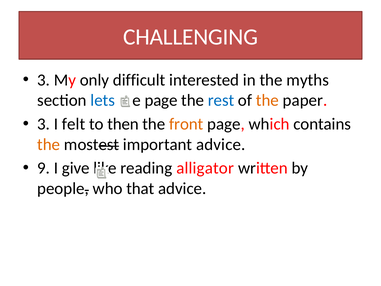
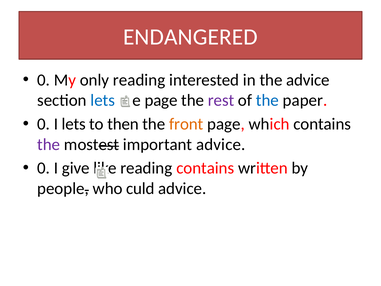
CHALLENGING: CHALLENGING -> ENDANGERED (190, 37)
3: 3 -> 0 (44, 80)
only difficult: difficult -> reading (139, 80)
the myths: myths -> advice (308, 80)
rest colour: blue -> purple (221, 100)
the colour: orange -> blue (267, 100)
3: 3 -> 0 (44, 124)
I felt: felt -> lets (74, 124)
the colour: orange -> purple (49, 144)
9: 9 -> 0 (44, 168)
reading alligator: alligator -> contains (205, 168)
that: that -> culd (140, 188)
